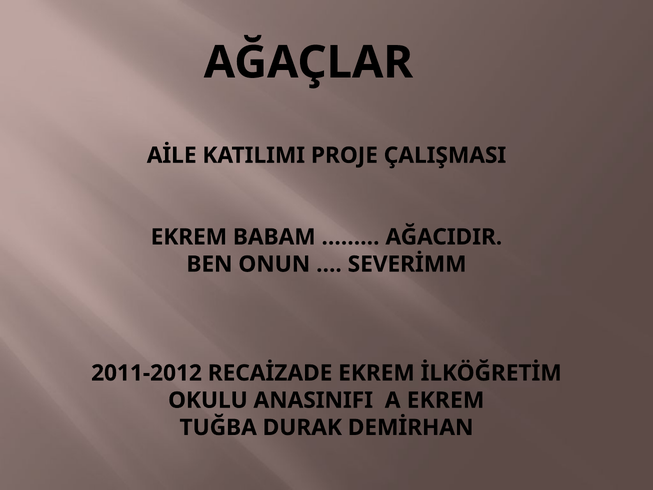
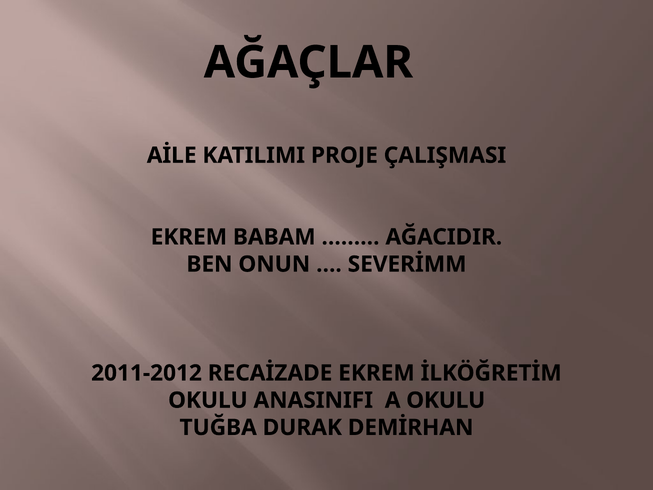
A EKREM: EKREM -> OKULU (446, 400)
